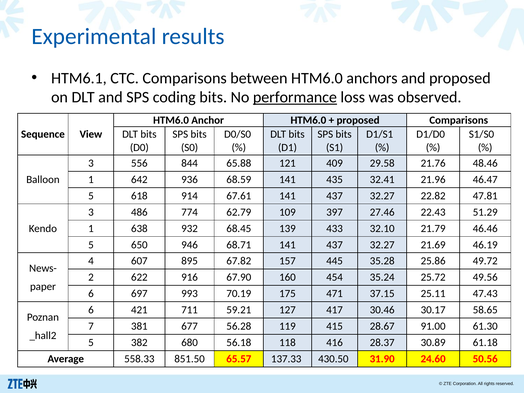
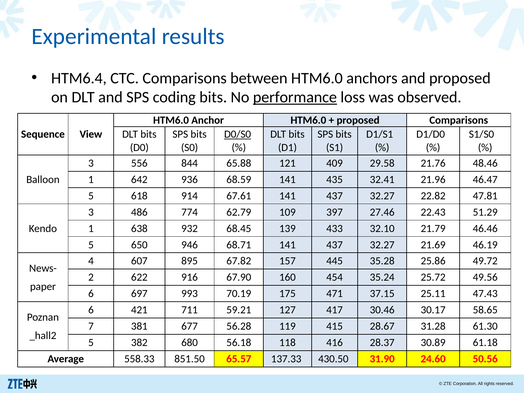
HTM6.1: HTM6.1 -> HTM6.4 (79, 78)
D0/S0 underline: none -> present (238, 134)
91.00: 91.00 -> 31.28 (433, 326)
